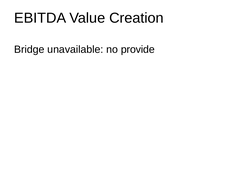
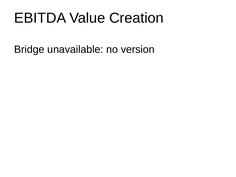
provide: provide -> version (138, 49)
